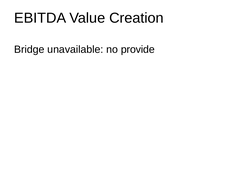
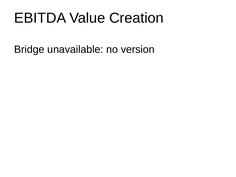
provide: provide -> version (138, 49)
